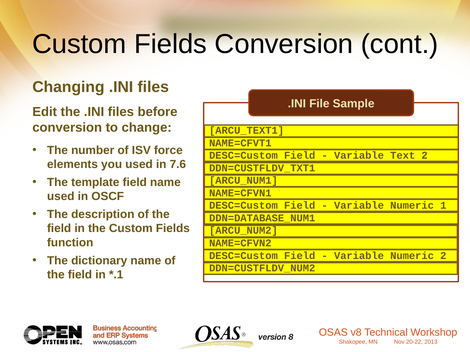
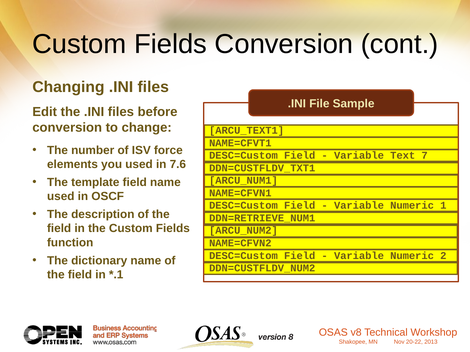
Text 2: 2 -> 7 (425, 156)
DDN=DATABASE_NUM1: DDN=DATABASE_NUM1 -> DDN=RETRIEVE_NUM1 (262, 218)
